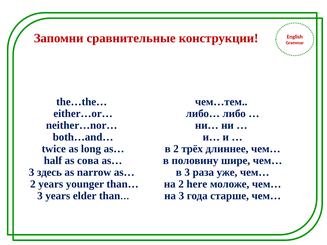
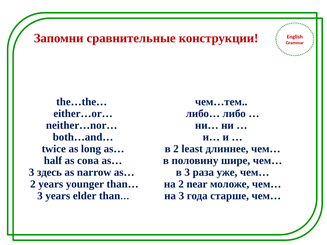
трёх: трёх -> least (192, 149)
here: here -> near (197, 184)
